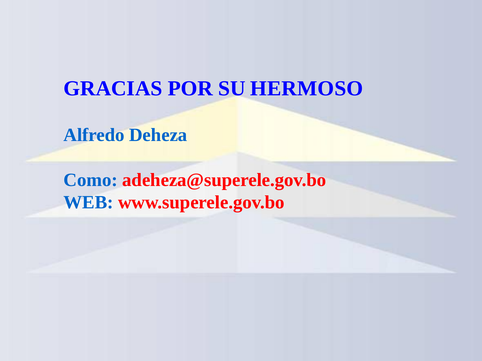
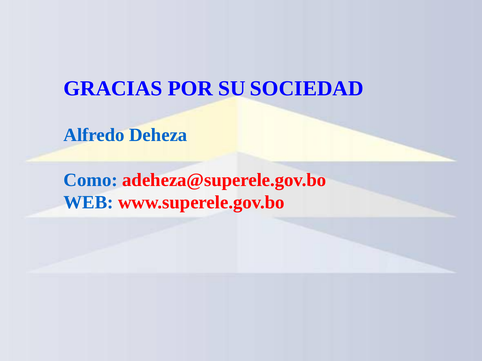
HERMOSO: HERMOSO -> SOCIEDAD (307, 89)
